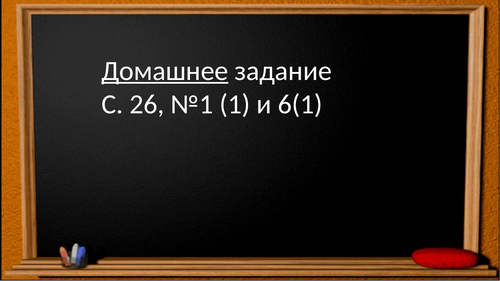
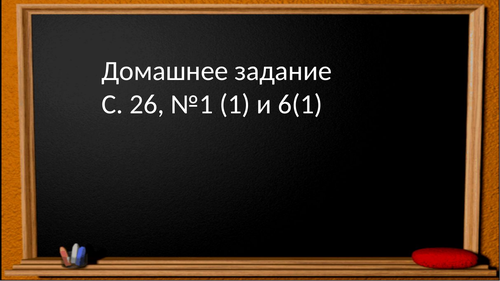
Домашнее underline: present -> none (165, 71)
